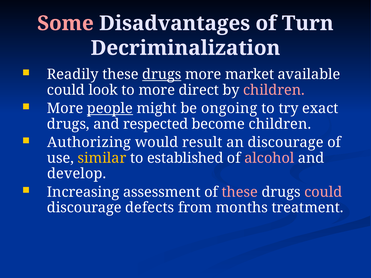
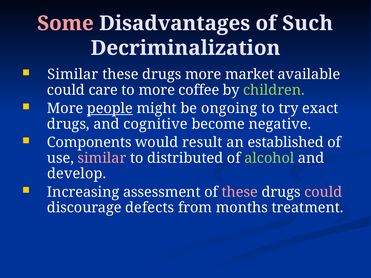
Turn: Turn -> Such (308, 23)
Readily: Readily -> Similar (73, 74)
drugs underline: present -> none (162, 74)
look: look -> care (103, 90)
direct: direct -> coffee (199, 90)
children colour: pink -> light green (274, 90)
respected: respected -> cognitive (156, 124)
become children: children -> negative (280, 124)
Authorizing: Authorizing -> Components (89, 143)
an discourage: discourage -> established (286, 143)
similar colour: yellow -> pink (102, 158)
established: established -> distributed (185, 158)
alcohol colour: pink -> light green (269, 158)
